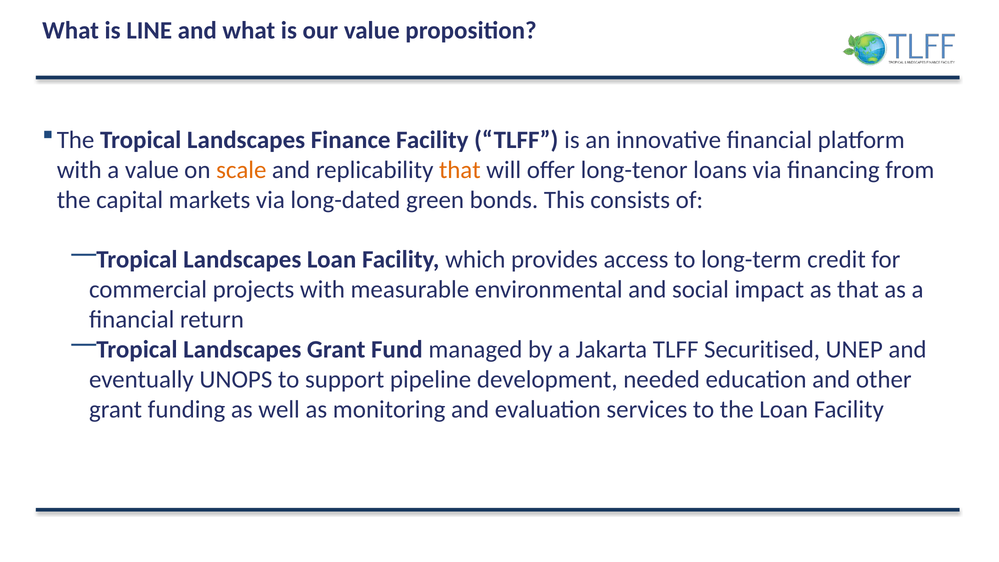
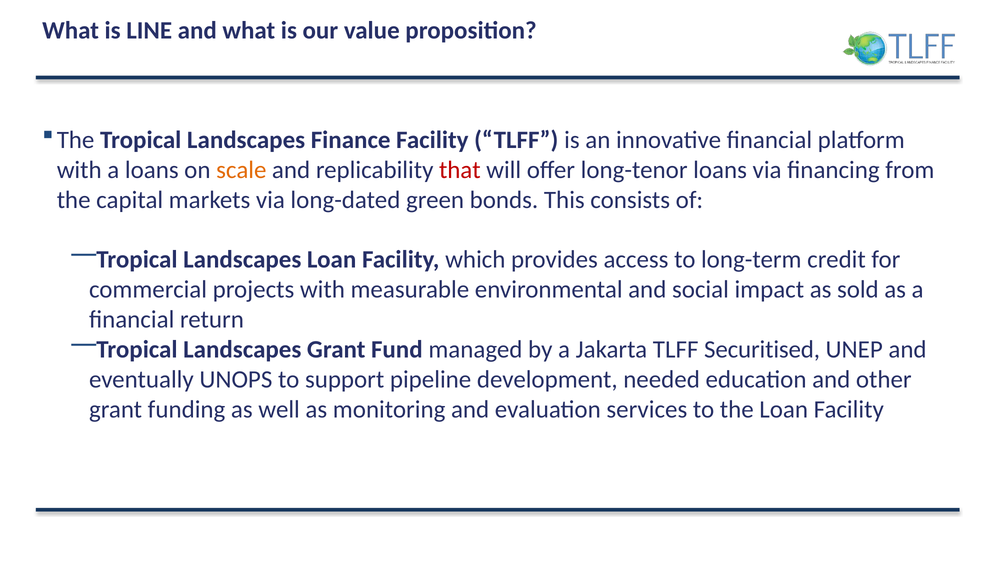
a value: value -> loans (152, 170)
that colour: orange -> red (460, 170)
as that: that -> sold (858, 290)
